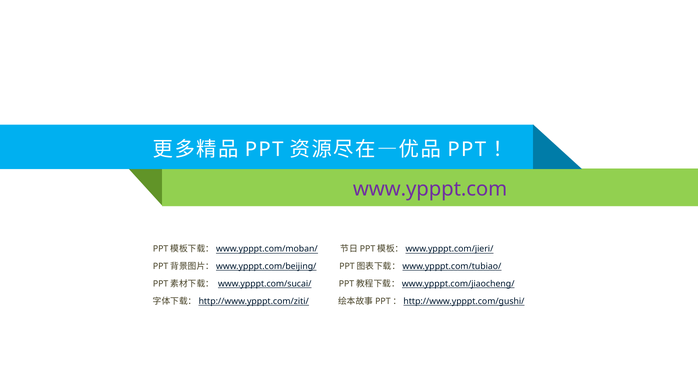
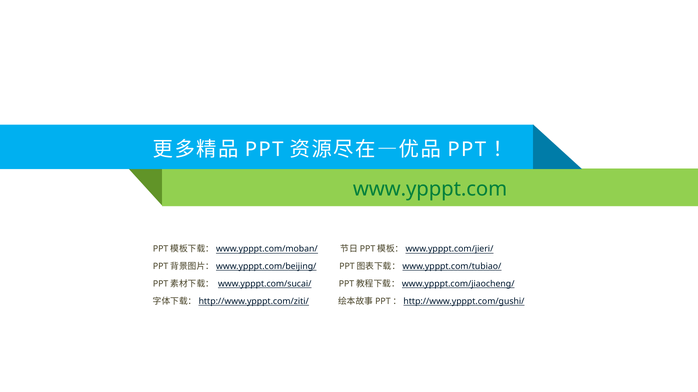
www.ypppt.com colour: purple -> green (430, 189)
